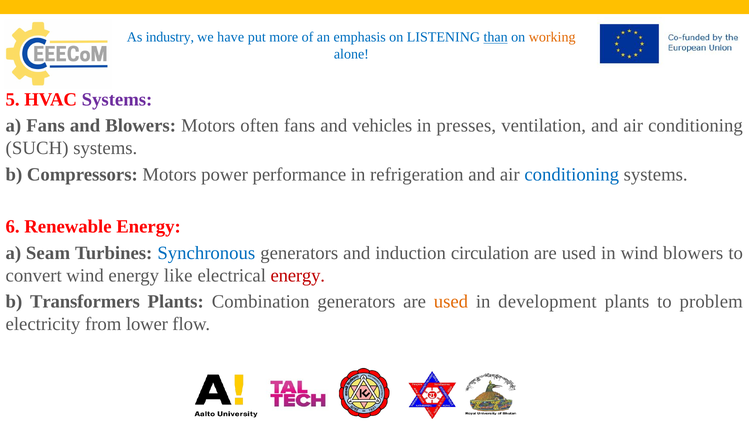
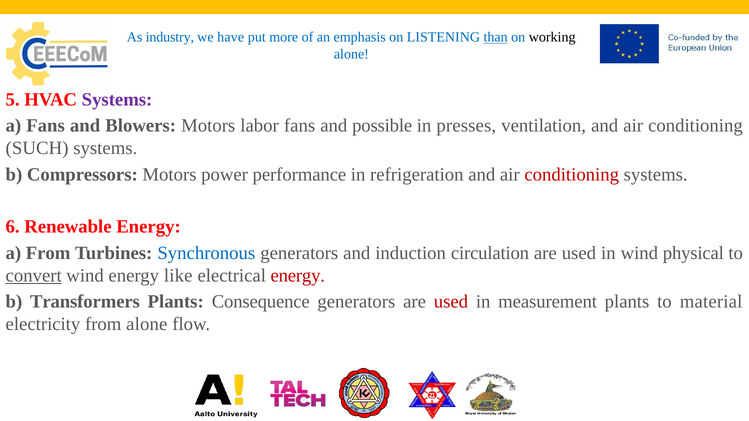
working colour: orange -> black (552, 37)
often: often -> labor (260, 126)
vehicles: vehicles -> possible (382, 126)
conditioning colour: blue -> red (572, 175)
a Seam: Seam -> From (48, 253)
wind blowers: blowers -> physical (693, 253)
convert underline: none -> present (34, 276)
Combination: Combination -> Consequence (261, 302)
used colour: orange -> red (451, 302)
development: development -> measurement (548, 302)
problem: problem -> material (711, 302)
from lower: lower -> alone (147, 324)
